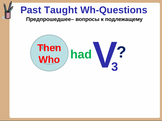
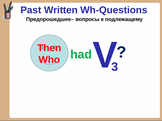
Taught: Taught -> Written (61, 10)
